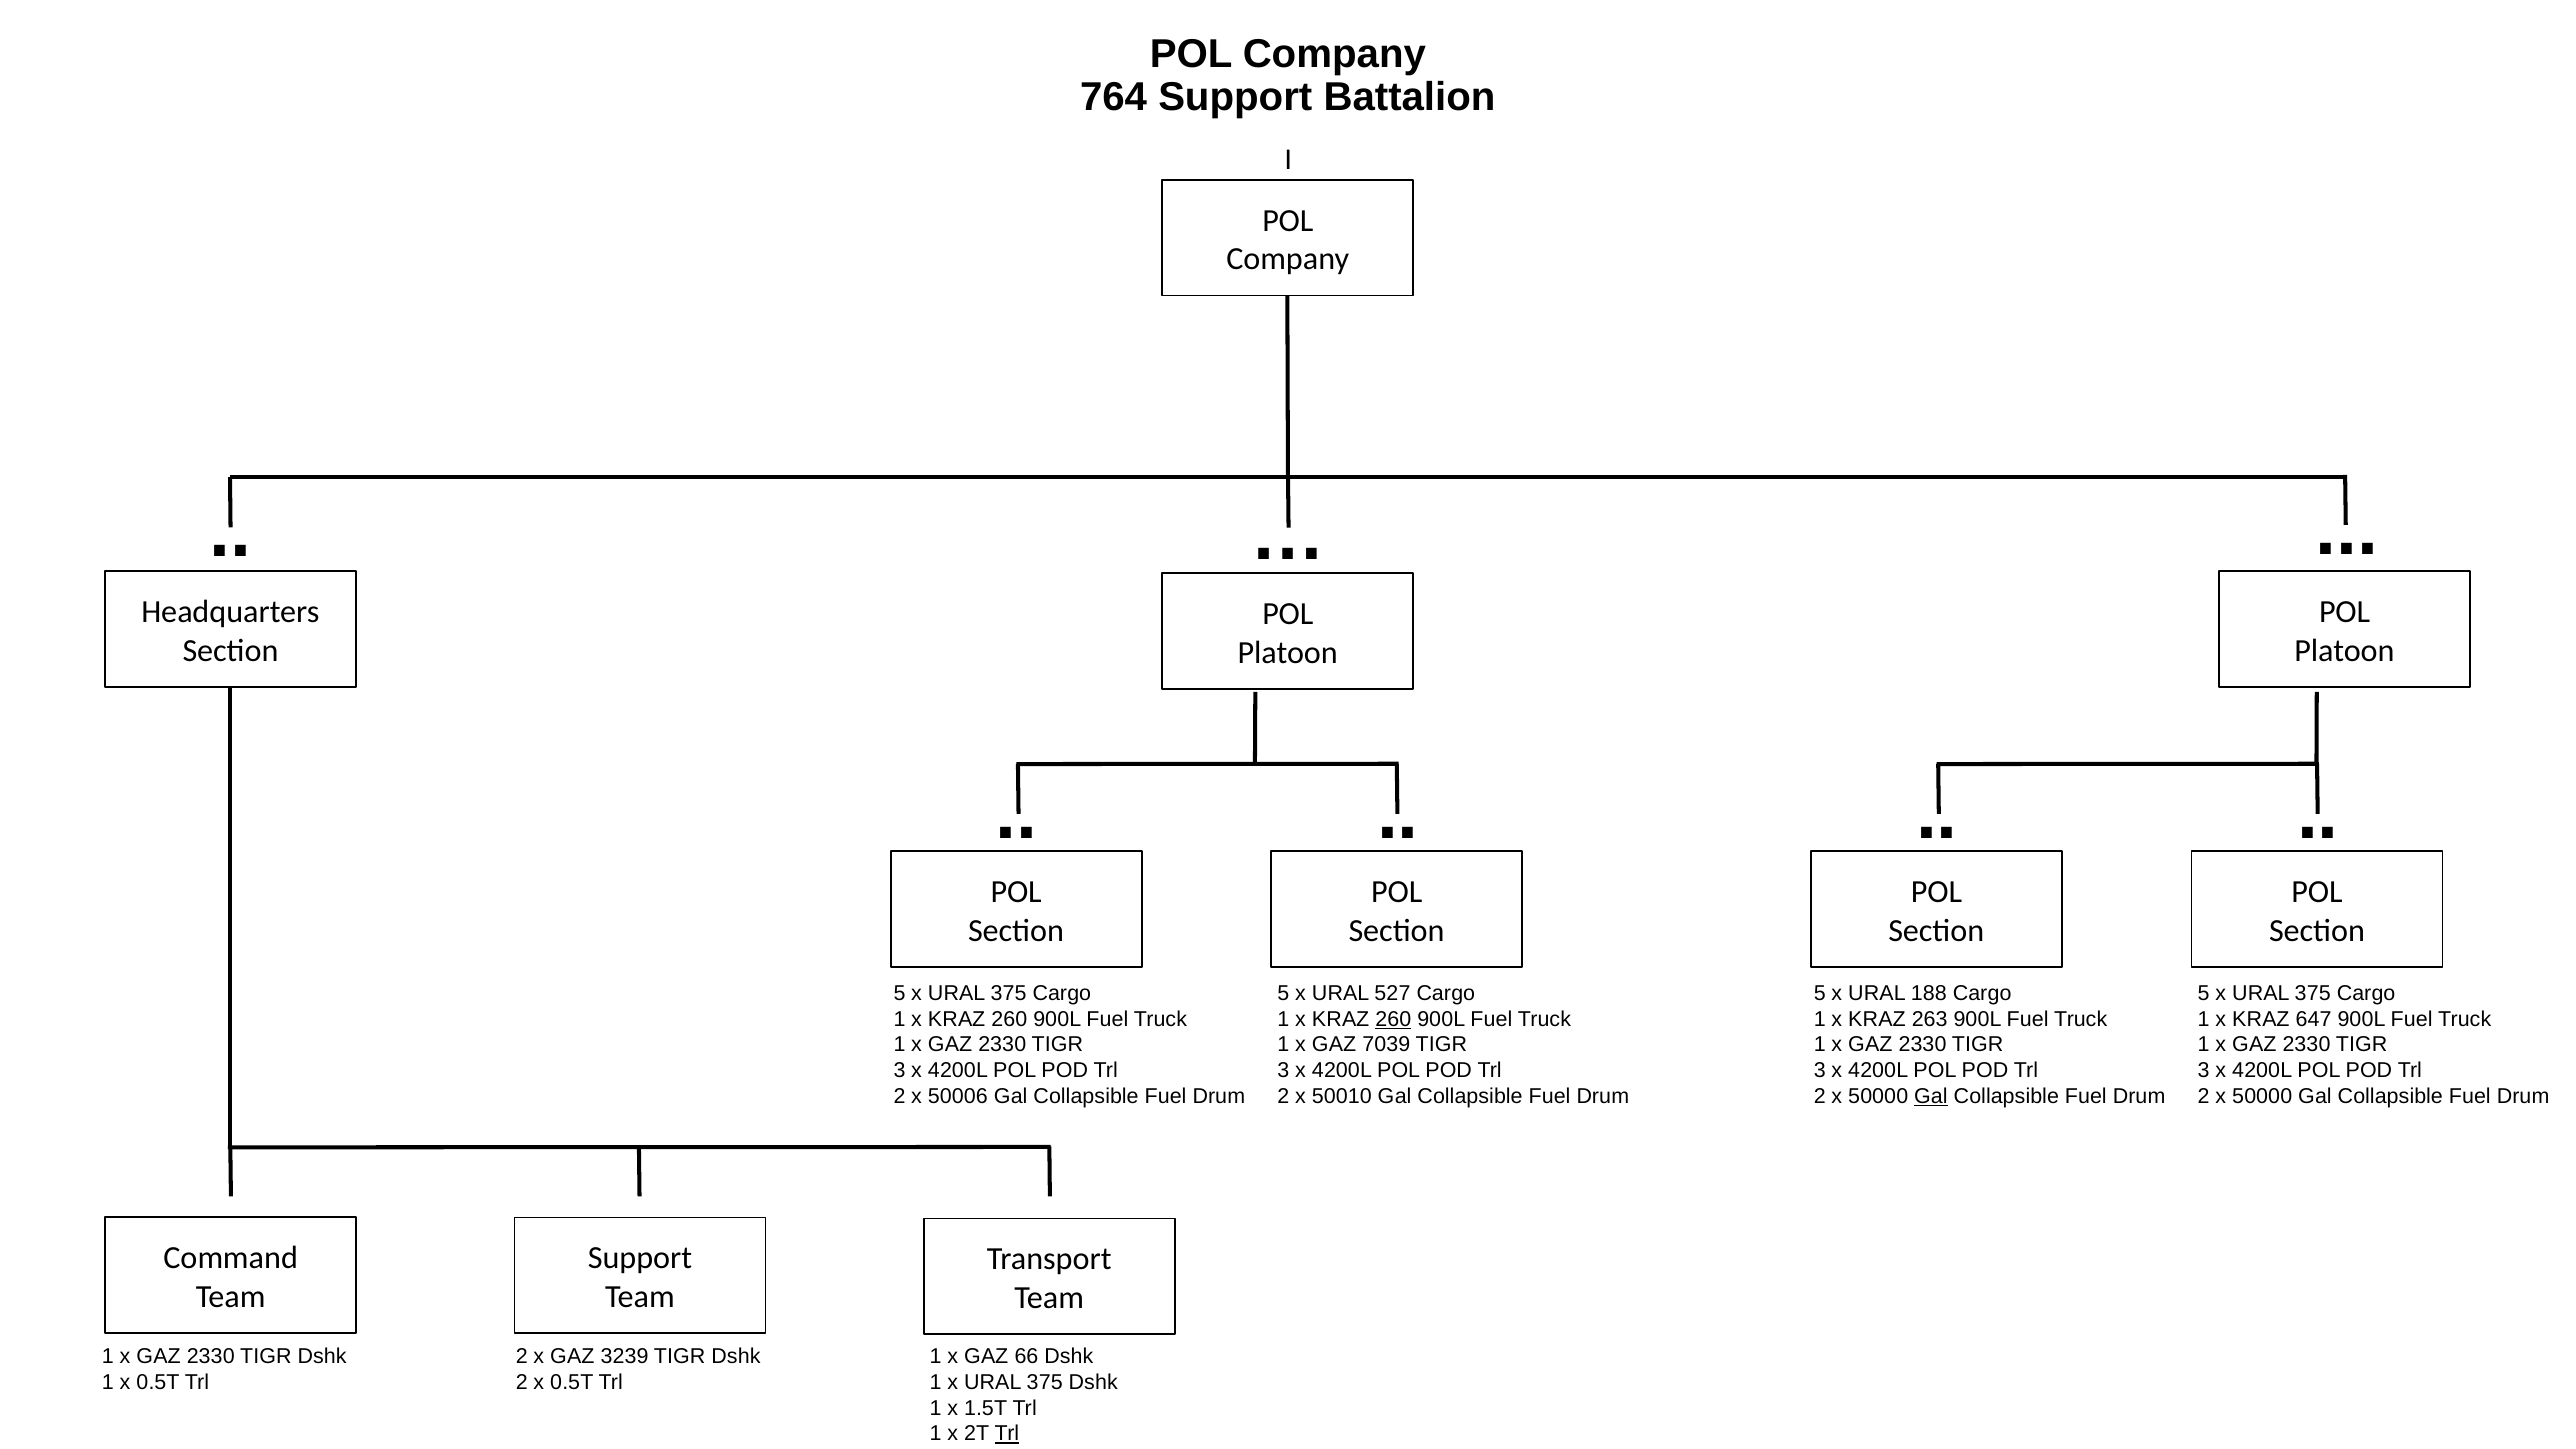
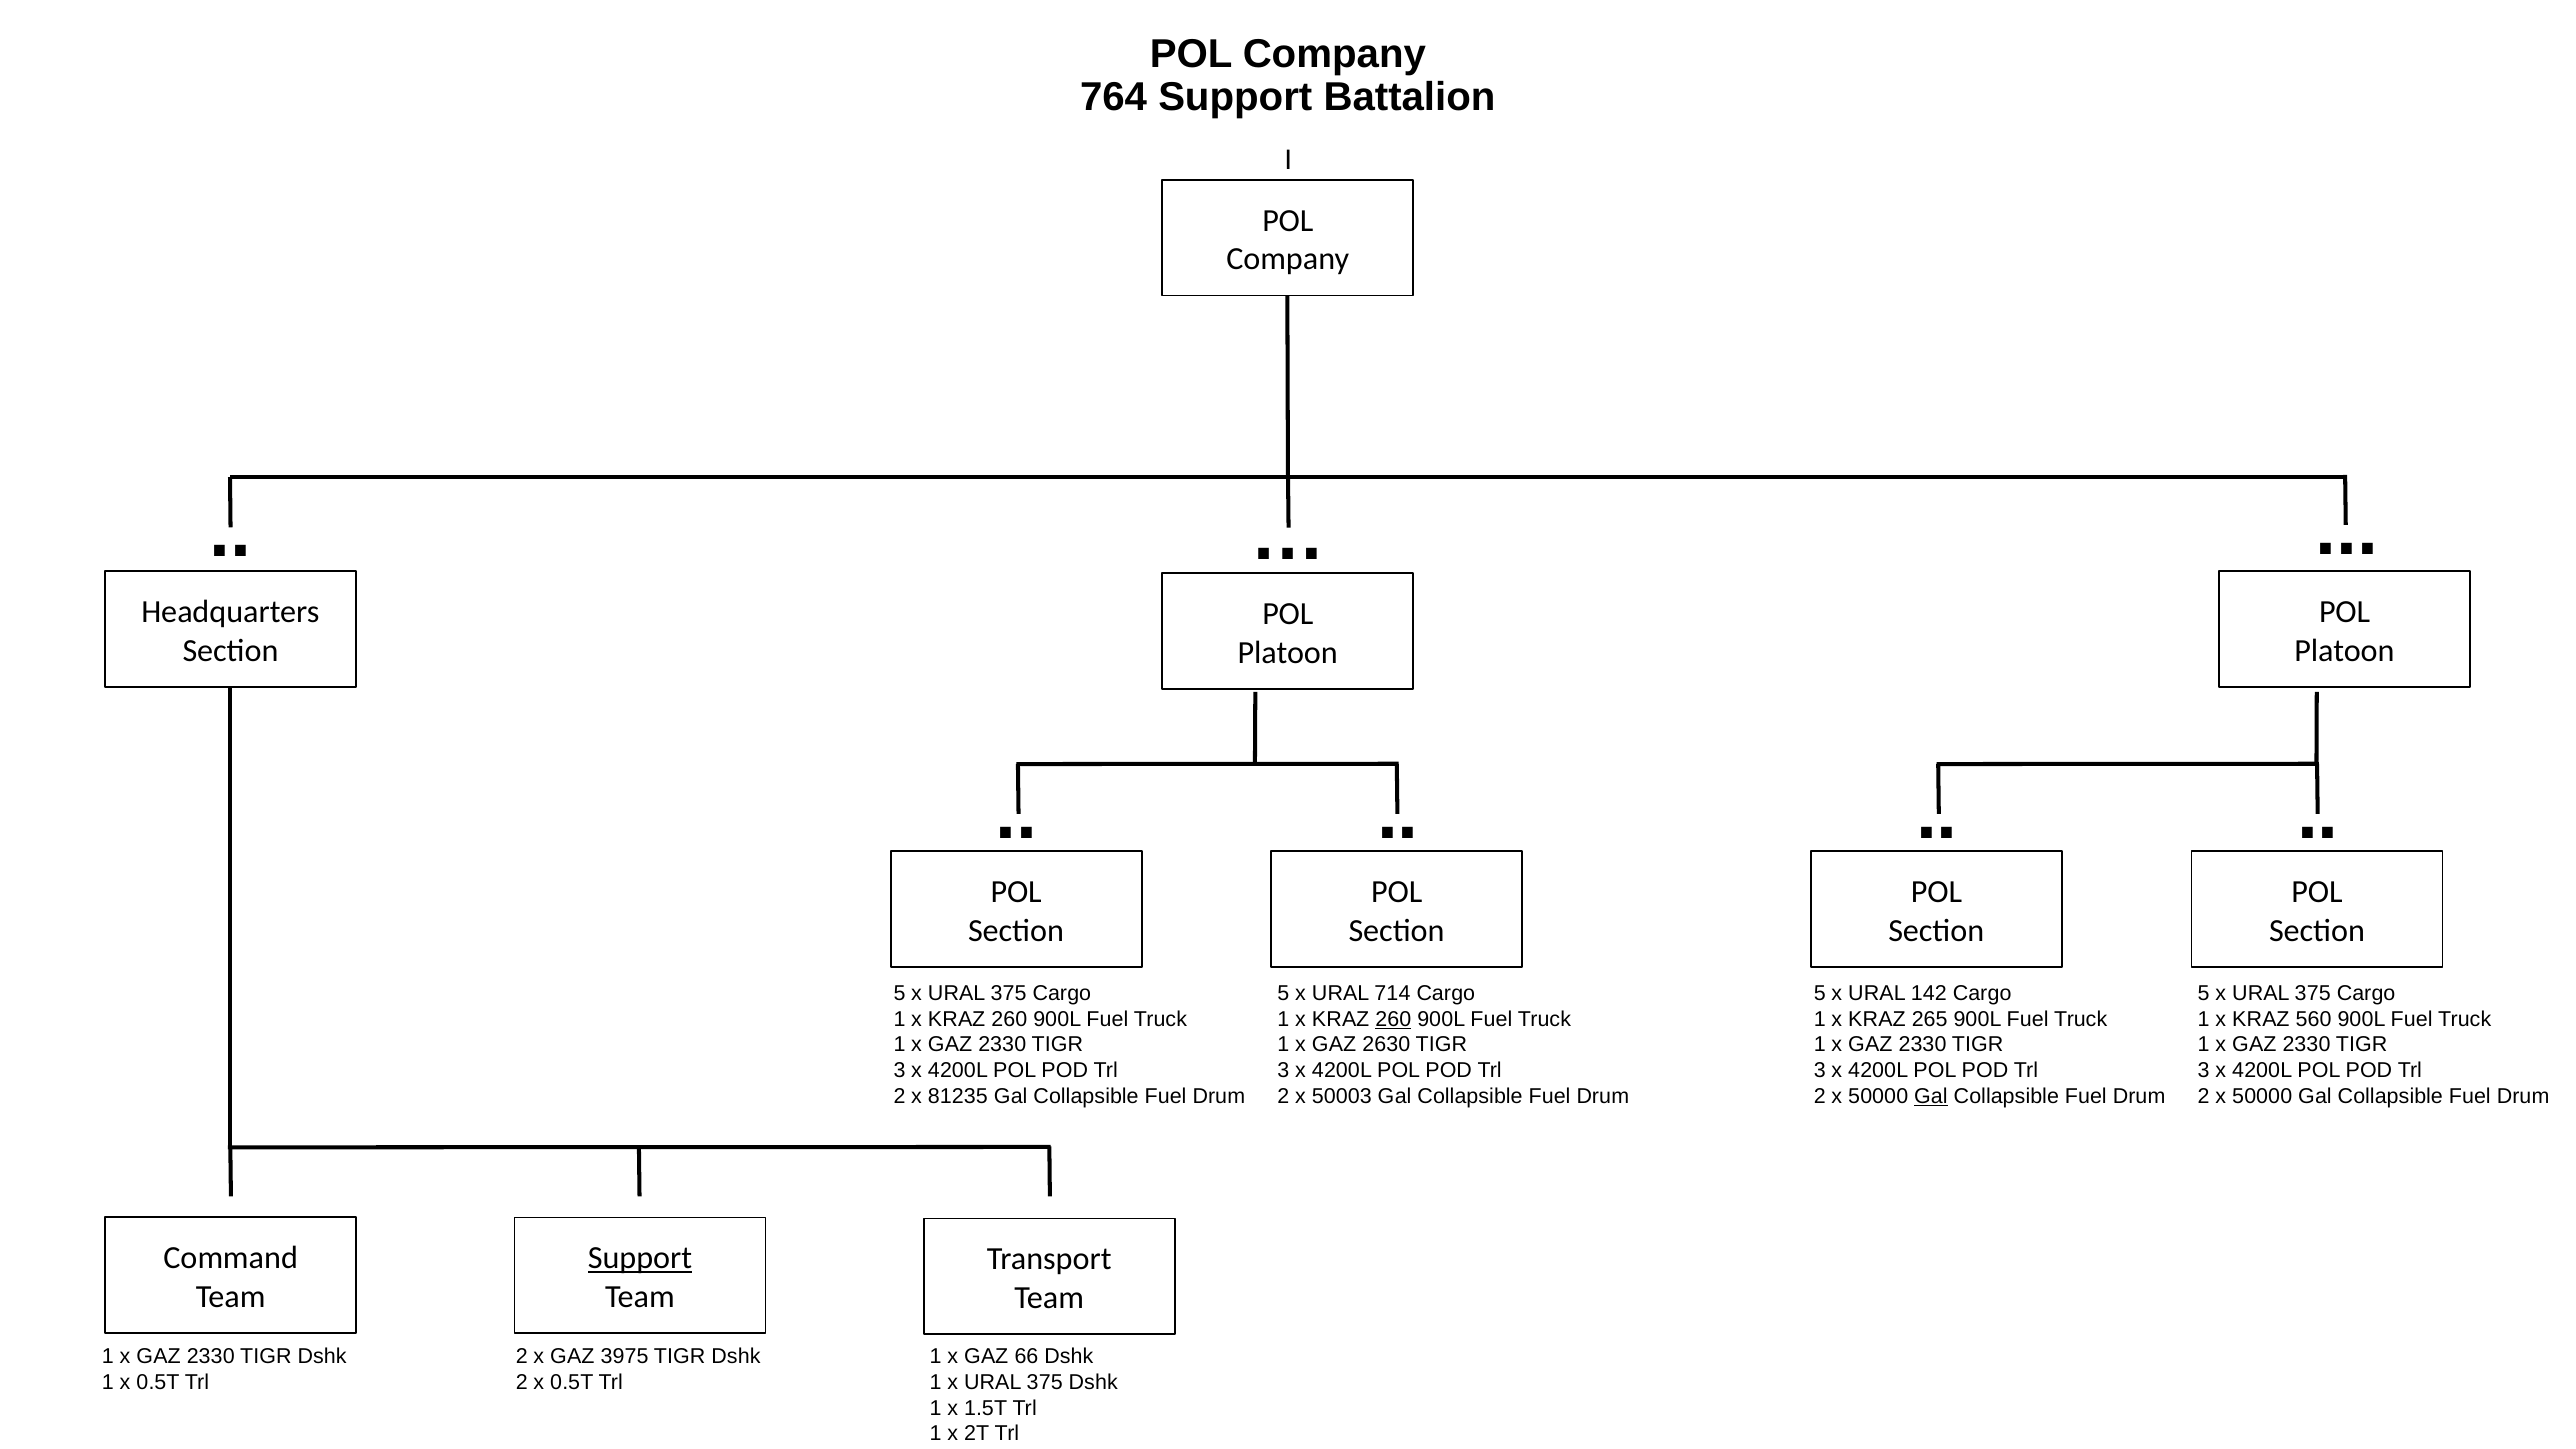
527: 527 -> 714 (1392, 993)
188: 188 -> 142 (1929, 993)
263: 263 -> 265 (1930, 1019)
647: 647 -> 560 (2314, 1019)
7039: 7039 -> 2630 (1386, 1045)
50006: 50006 -> 81235 (958, 1096)
50010: 50010 -> 50003 (1342, 1096)
Support underline: none -> present (640, 1258)
3239: 3239 -> 3975 (625, 1357)
Trl underline: present -> none (1007, 1434)
